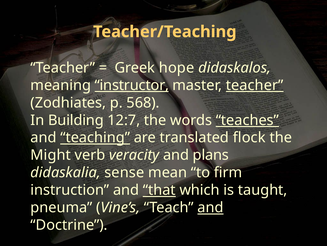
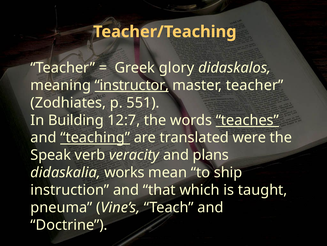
hope: hope -> glory (177, 67)
teacher underline: present -> none (255, 85)
568: 568 -> 551 (143, 102)
flock: flock -> were (249, 137)
Might: Might -> Speak (51, 155)
sense: sense -> works (124, 172)
firm: firm -> ship (228, 172)
that underline: present -> none (159, 190)
and underline: present -> none (211, 207)
